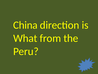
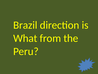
China: China -> Brazil (25, 25)
